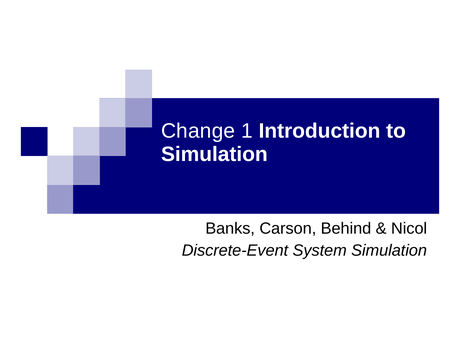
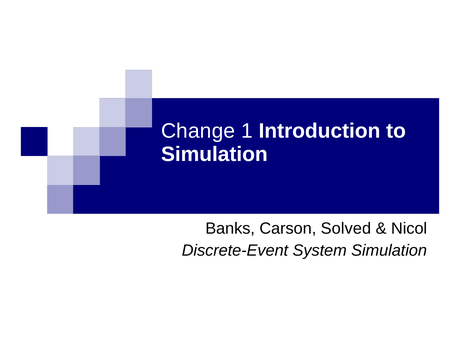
Behind: Behind -> Solved (346, 229)
